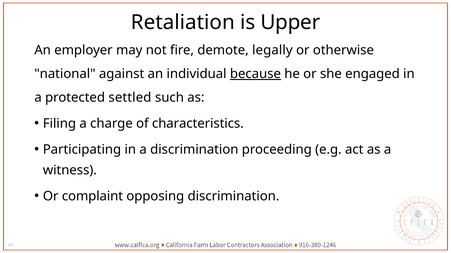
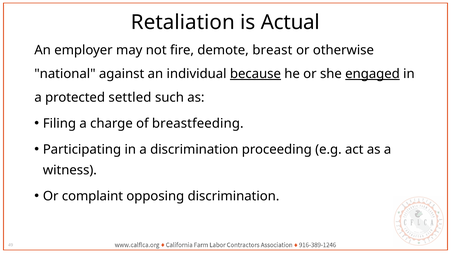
Upper: Upper -> Actual (290, 22)
legally: legally -> breast (272, 50)
engaged underline: none -> present (373, 74)
characteristics: characteristics -> breastfeeding (198, 124)
